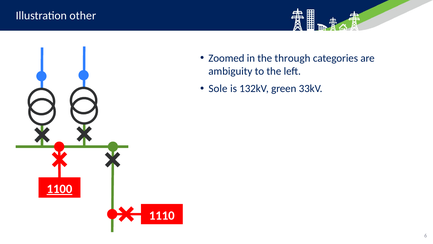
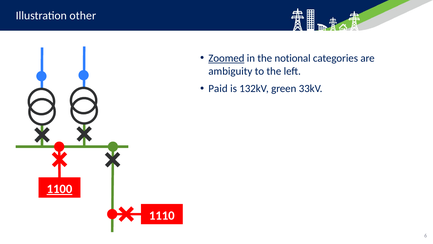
Zoomed underline: none -> present (226, 58)
through: through -> notional (293, 58)
Sole: Sole -> Paid (218, 89)
